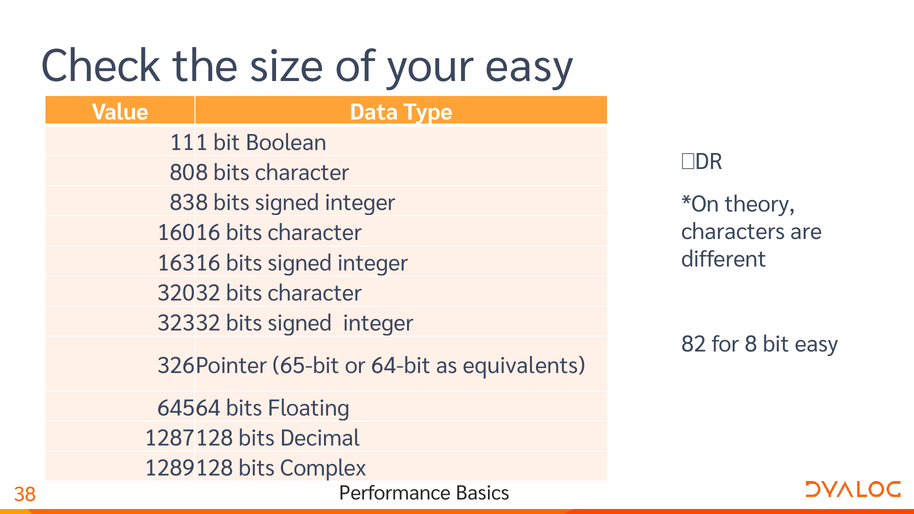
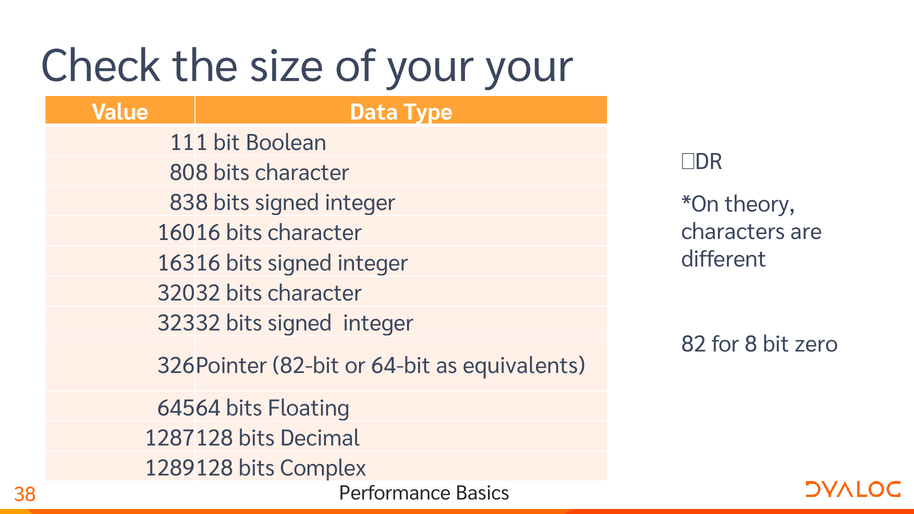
your easy: easy -> your (530, 66)
bit easy: easy -> zero (816, 344)
65-bit: 65-bit -> 82-bit (306, 366)
